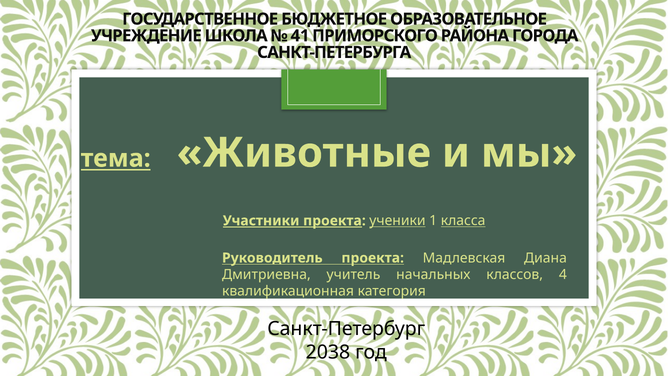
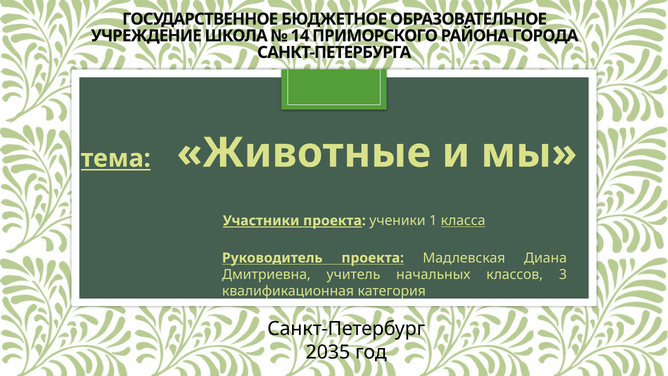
41: 41 -> 14 (300, 36)
ученики underline: present -> none (397, 221)
4: 4 -> 3 (563, 274)
2038: 2038 -> 2035 (328, 352)
